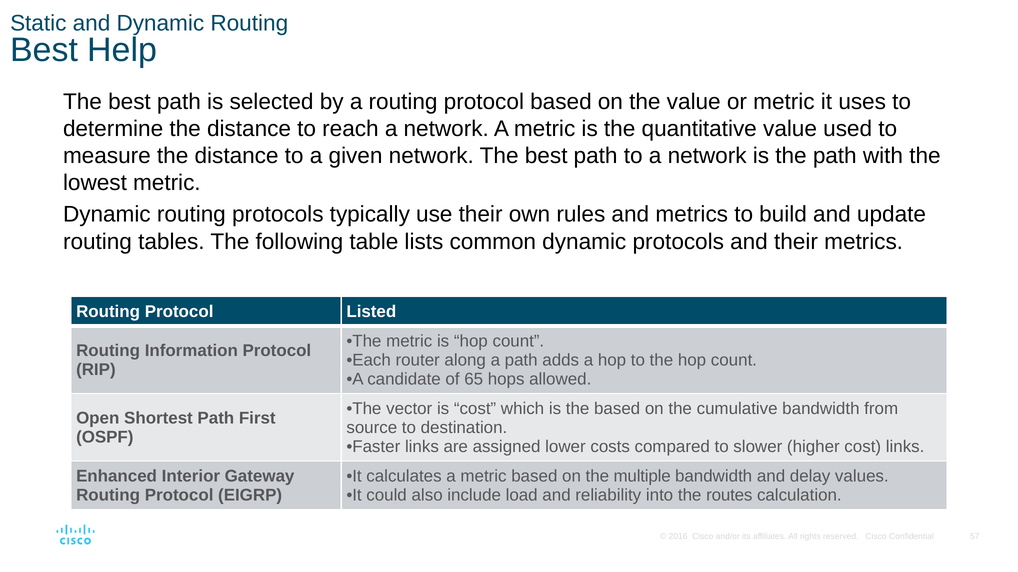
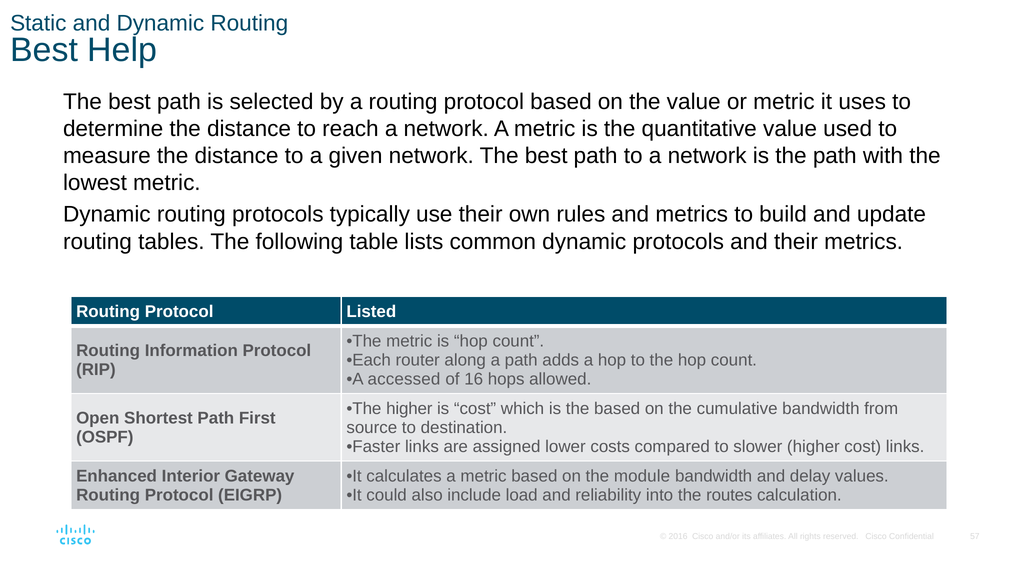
candidate: candidate -> accessed (404, 380)
65: 65 -> 16 (474, 380)
The vector: vector -> higher (409, 409)
multiple: multiple -> module (642, 477)
